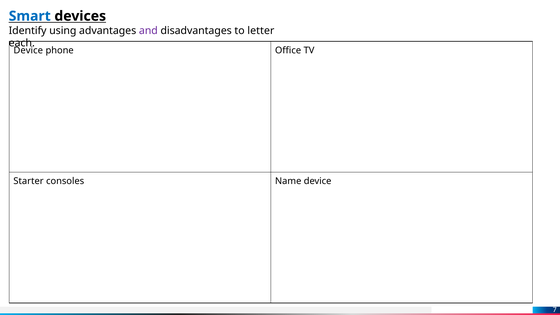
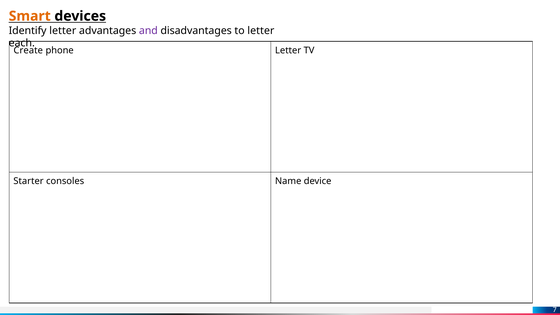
Smart colour: blue -> orange (30, 16)
Identify using: using -> letter (63, 31)
Device: Device -> Create (28, 50)
phone Office: Office -> Letter (288, 50)
